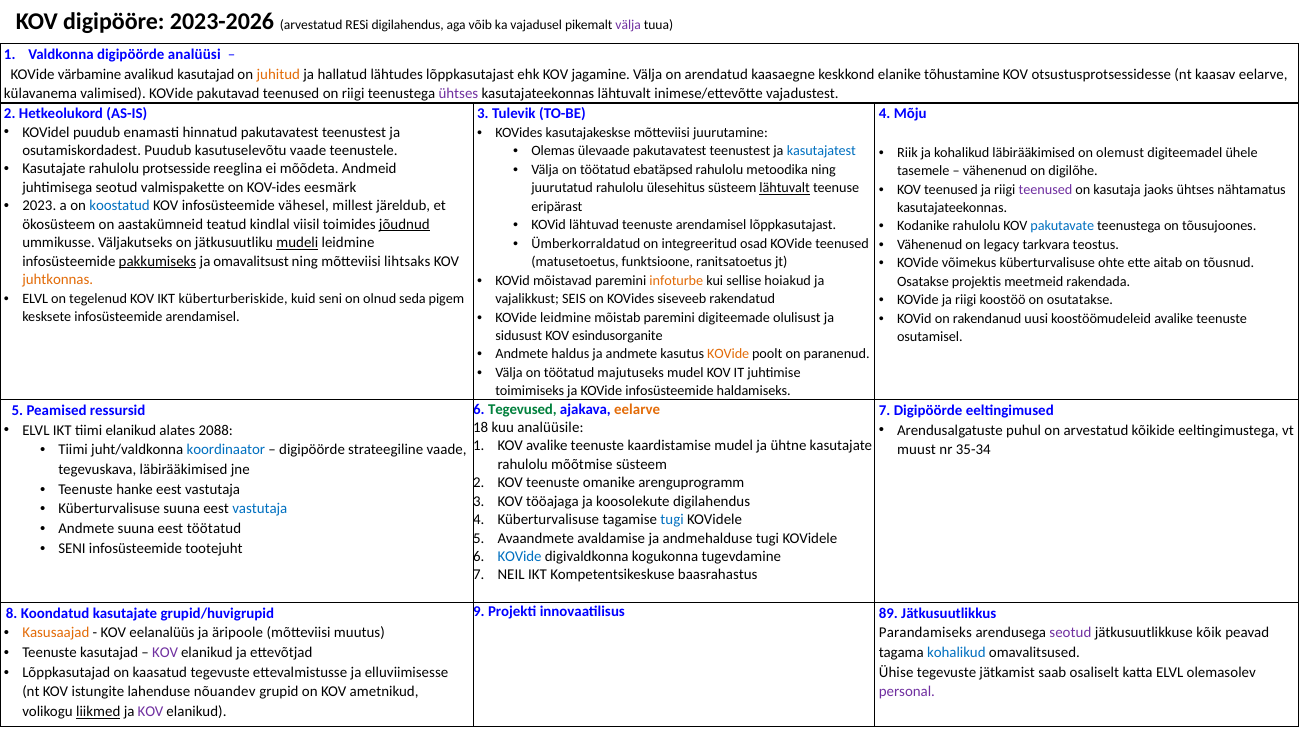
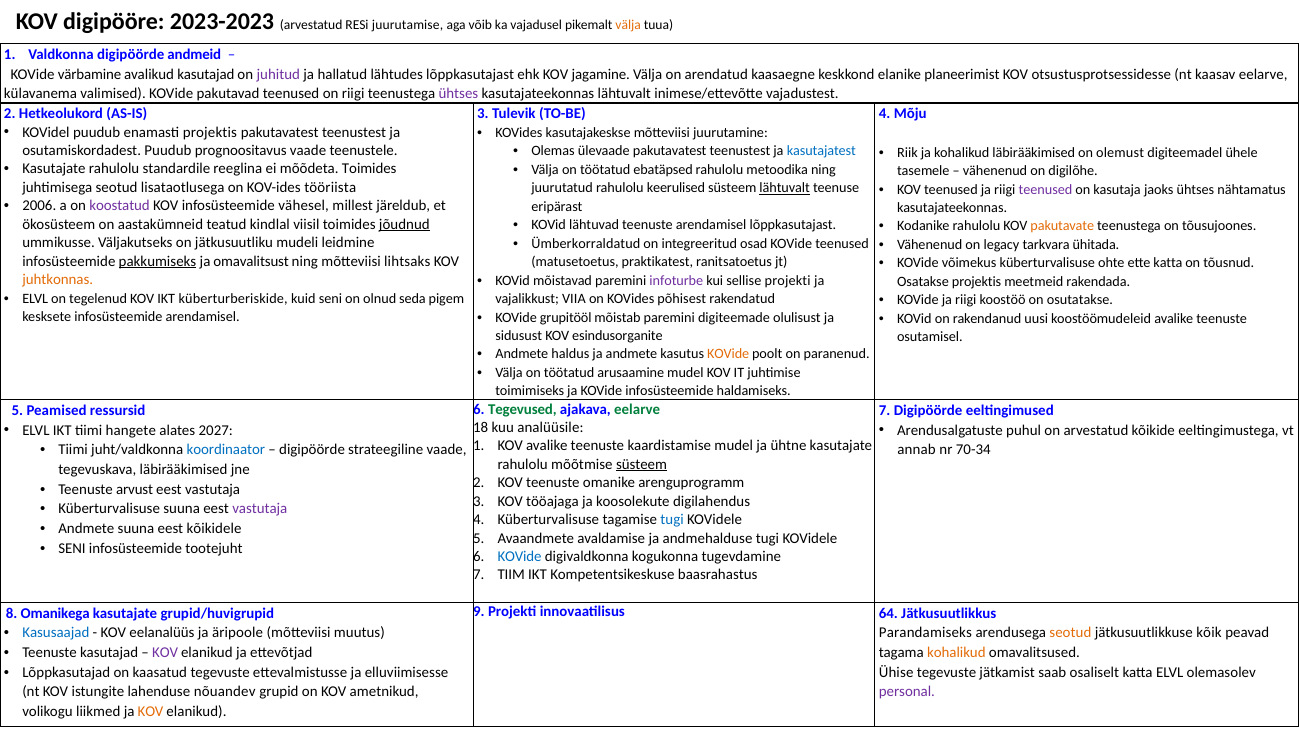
2023-2026: 2023-2026 -> 2023-2023 (222, 22)
RESi digilahendus: digilahendus -> juurutamise (408, 25)
välja colour: purple -> orange (628, 25)
analüüsi: analüüsi -> andmeid (194, 55)
juhitud colour: orange -> purple (278, 74)
tõhustamine: tõhustamine -> planeerimist (962, 74)
enamasti hinnatud: hinnatud -> projektis (210, 132)
kasutuselevõtu: kasutuselevõtu -> prognoositavus (241, 150)
protsesside: protsesside -> standardile (176, 169)
mõõdeta Andmeid: Andmeid -> Toimides (369, 169)
valmispakette: valmispakette -> lisataotlusega (183, 187)
eesmärk: eesmärk -> tööriista (330, 187)
ülesehitus: ülesehitus -> keerulised (676, 188)
2023: 2023 -> 2006 (39, 206)
koostatud colour: blue -> purple (120, 206)
pakutavate colour: blue -> orange (1062, 226)
mudeli underline: present -> none (297, 243)
teostus: teostus -> ühitada (1096, 245)
funktsioone: funktsioone -> praktikatest (657, 262)
ette aitab: aitab -> katta (1168, 263)
infoturbe colour: orange -> purple (676, 280)
sellise hoiakud: hoiakud -> projekti (788, 280)
SEIS: SEIS -> VIIA (574, 299)
siseveeb: siseveeb -> põhisest (682, 299)
KOVide leidmine: leidmine -> grupitööl (566, 317)
majutuseks: majutuseks -> arusaamine (631, 373)
eelarve colour: orange -> green (637, 409)
tiimi elanikud: elanikud -> hangete (131, 430)
2088: 2088 -> 2027 (216, 430)
muust: muust -> annab (916, 450)
35-34: 35-34 -> 70-34 (973, 450)
süsteem underline: none -> present (642, 464)
hanke: hanke -> arvust (135, 489)
vastutaja colour: blue -> purple (260, 509)
eest töötatud: töötatud -> kõikidele (214, 528)
NEIL: NEIL -> TIIM (511, 575)
89: 89 -> 64 (888, 613)
Koondatud: Koondatud -> Omanikega (55, 613)
Kasusaajad colour: orange -> blue (56, 633)
seotud colour: purple -> orange (1070, 633)
kohalikud colour: blue -> orange (956, 652)
liikmed underline: present -> none (98, 711)
KOV colour: purple -> orange (151, 711)
